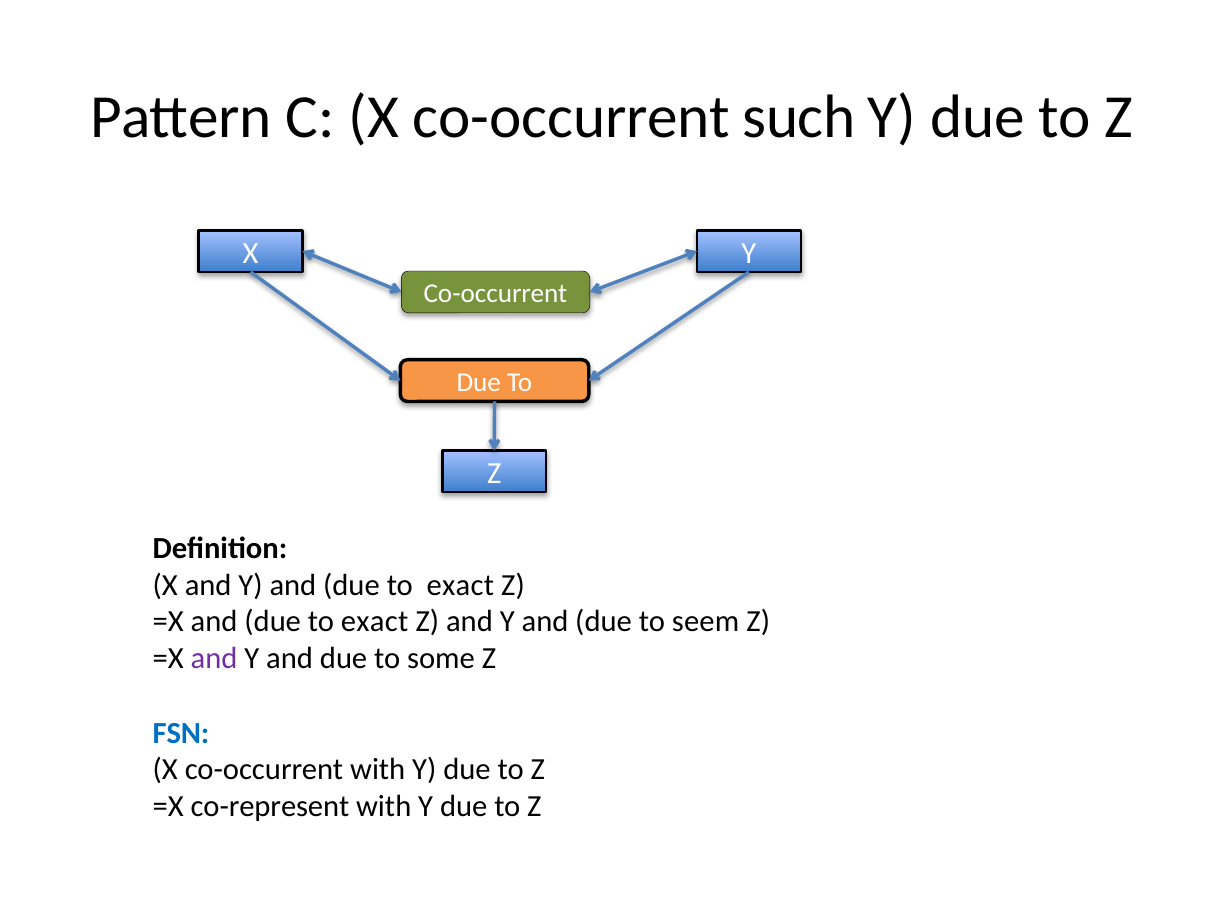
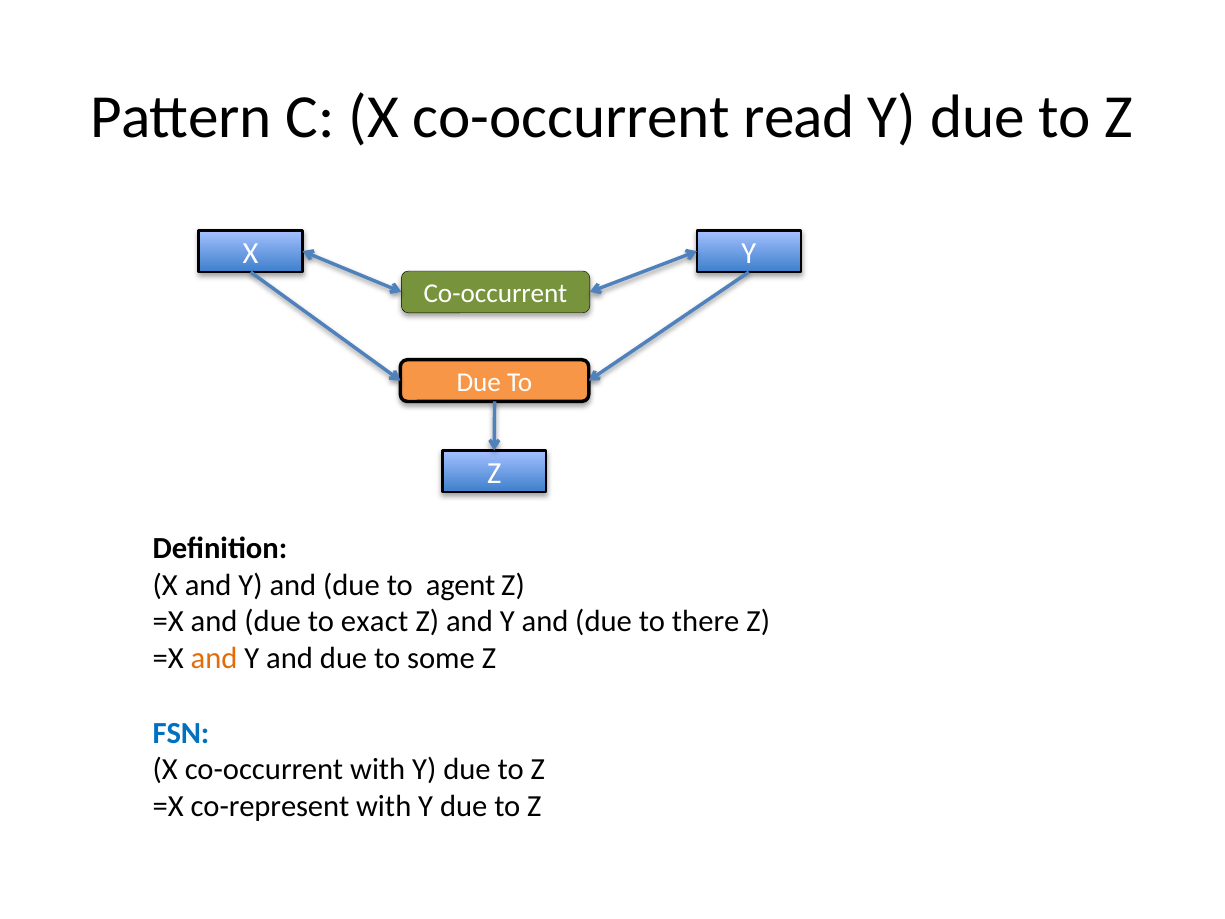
such: such -> read (799, 118)
exact: exact -> agent (461, 585)
seem: seem -> there (706, 622)
and colour: purple -> orange (214, 658)
